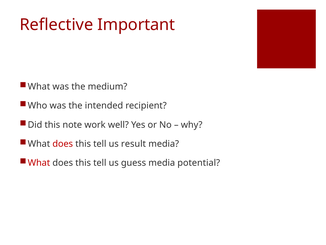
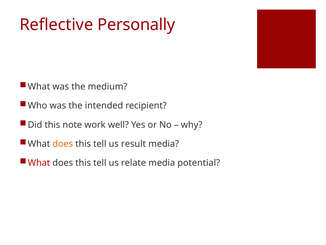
Important: Important -> Personally (136, 25)
does colour: red -> orange (63, 144)
guess: guess -> relate (133, 163)
